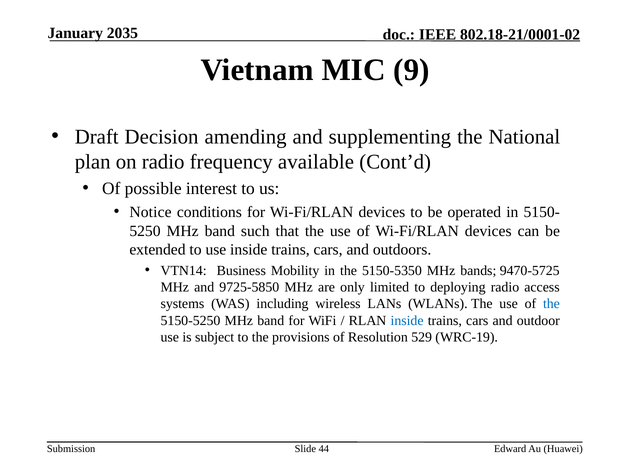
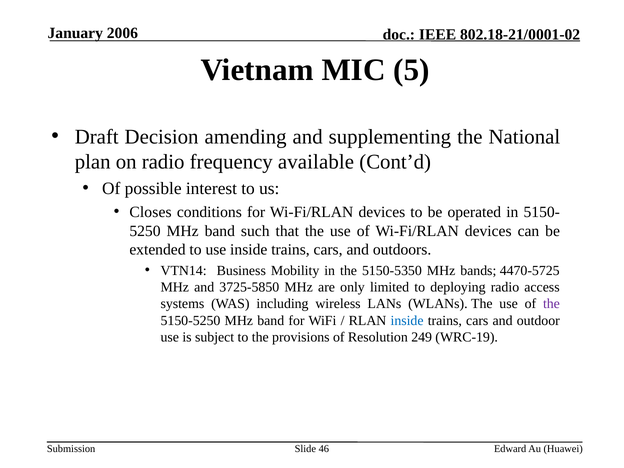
2035: 2035 -> 2006 (122, 33)
9: 9 -> 5 (412, 70)
Notice: Notice -> Closes (151, 212)
9470-5725: 9470-5725 -> 4470-5725 (530, 271)
9725-5850: 9725-5850 -> 3725-5850 (249, 287)
the colour: blue -> purple (551, 304)
529: 529 -> 249 (422, 337)
44: 44 -> 46 (324, 449)
